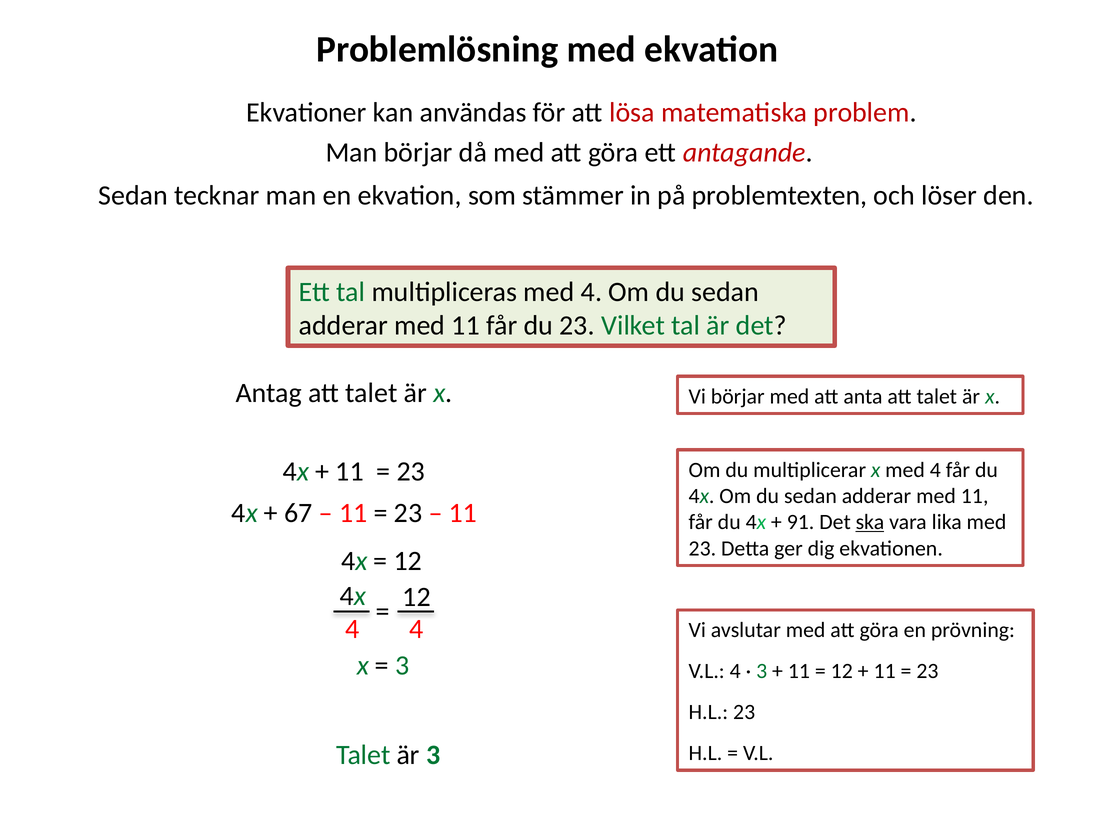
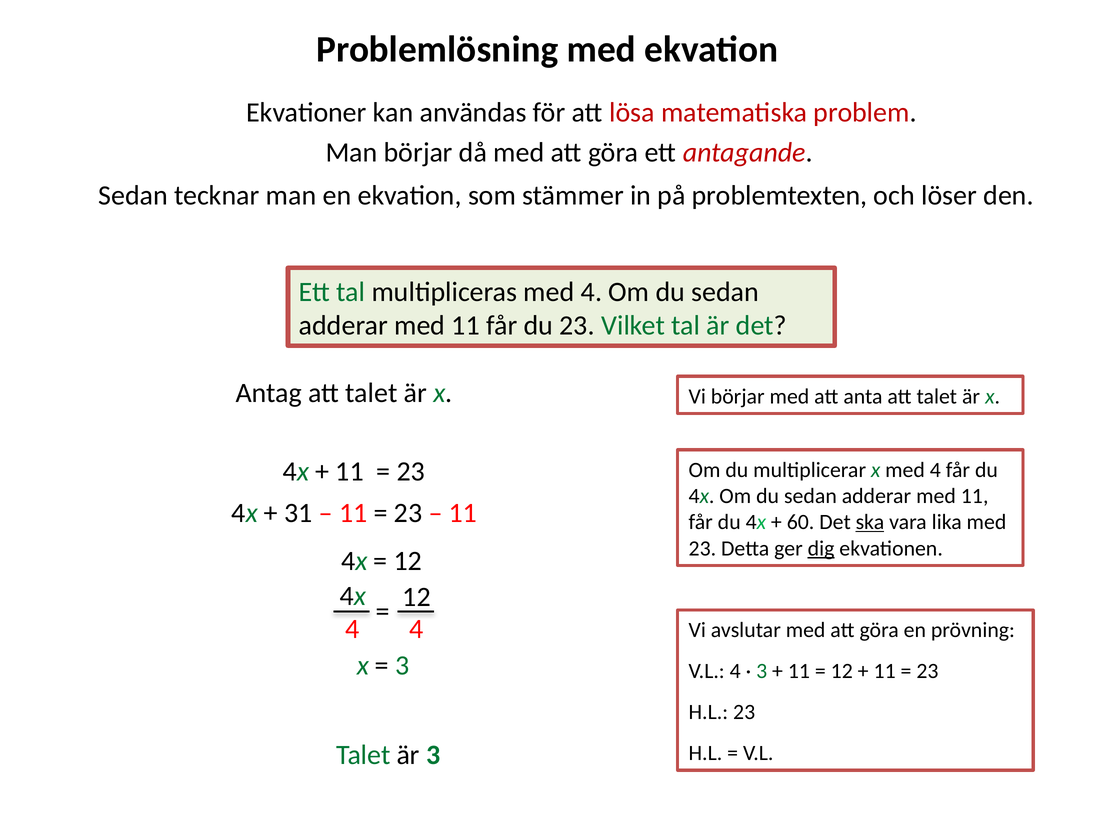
67: 67 -> 31 (298, 513)
91: 91 -> 60 (801, 522)
dig underline: none -> present (821, 548)
